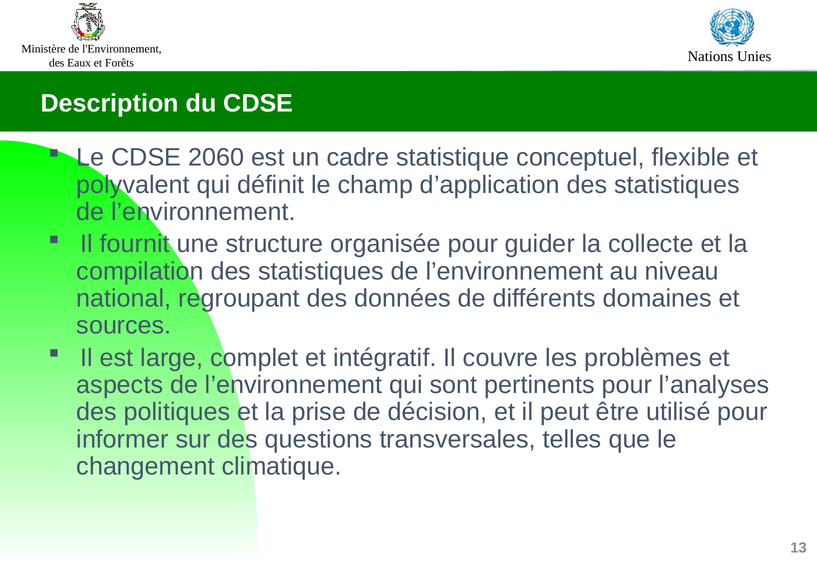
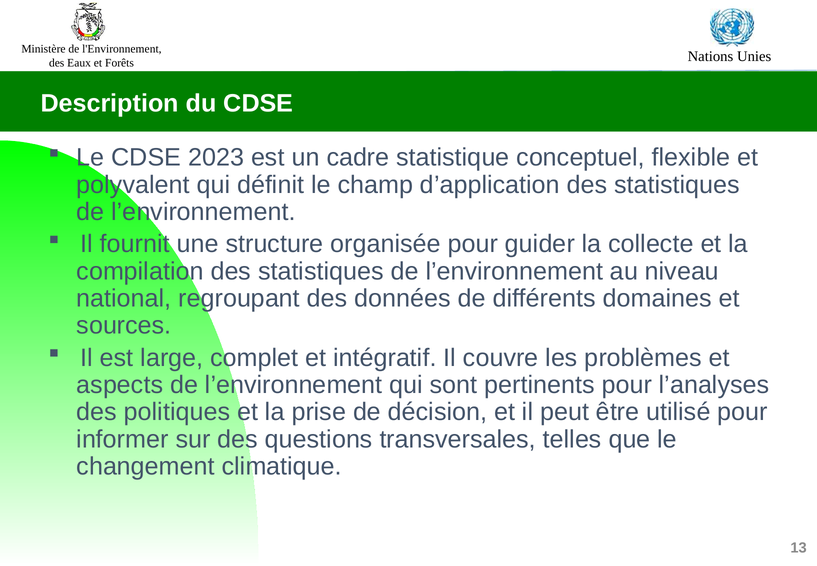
2060: 2060 -> 2023 (216, 158)
